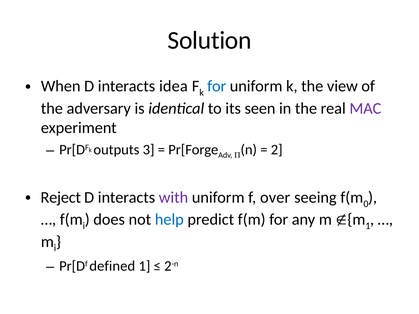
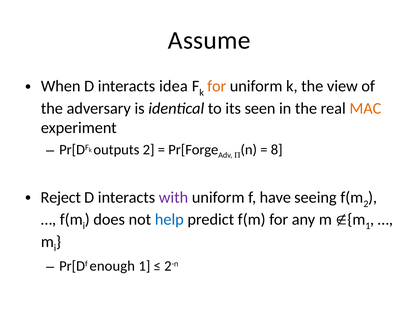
Solution: Solution -> Assume (209, 41)
for colour: blue -> orange (217, 86)
MAC colour: purple -> orange (365, 108)
outputs 3: 3 -> 2 (149, 150)
2: 2 -> 8 (277, 150)
over: over -> have (275, 198)
f(m 0: 0 -> 2 (366, 204)
defined: defined -> enough (112, 266)
